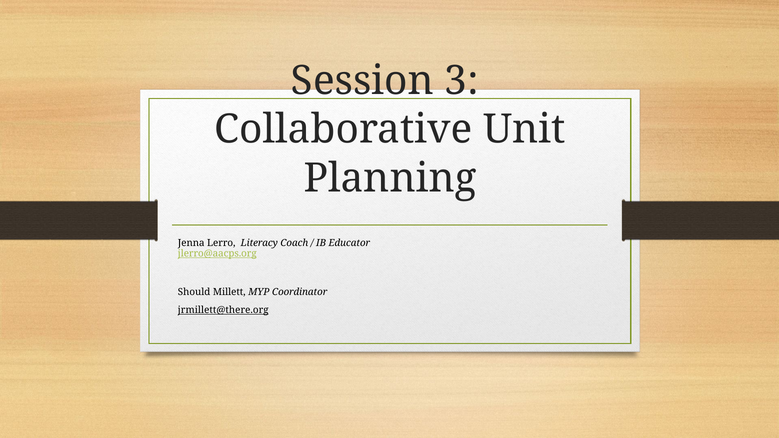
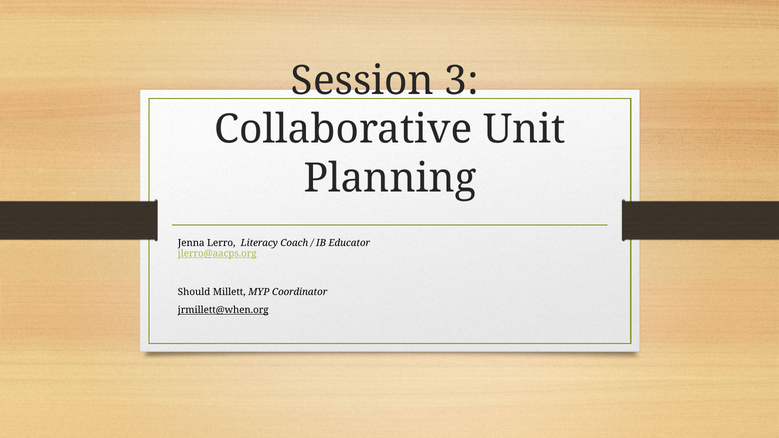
jrmillett@there.org: jrmillett@there.org -> jrmillett@when.org (223, 310)
